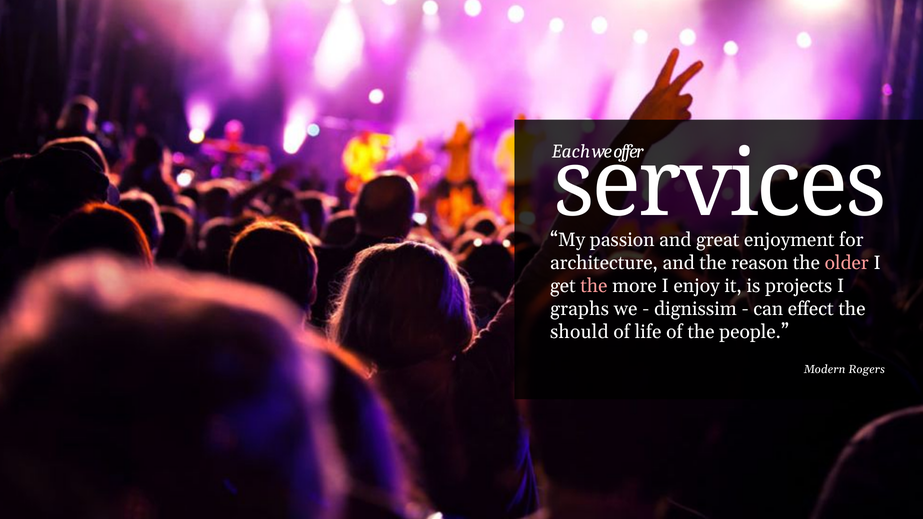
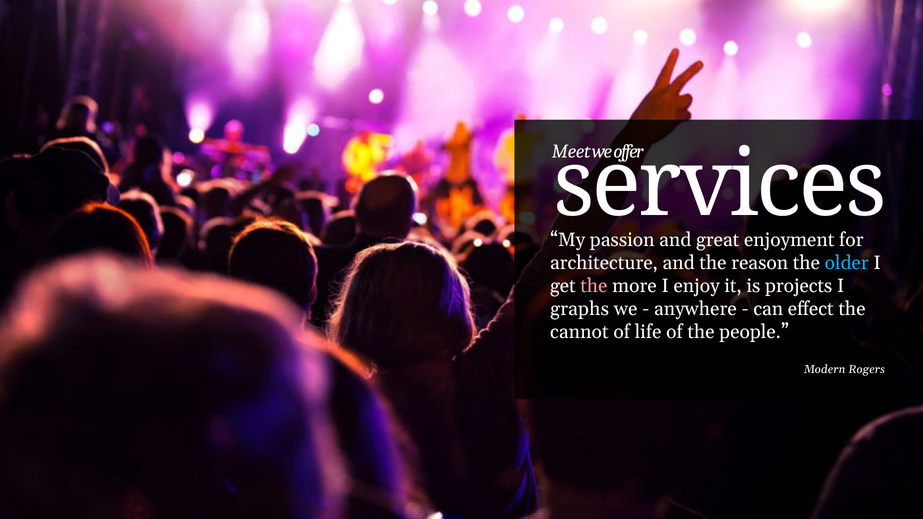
Each: Each -> Meet (571, 151)
older colour: pink -> light blue (847, 263)
dignissim: dignissim -> anywhere (695, 309)
should: should -> cannot (579, 332)
